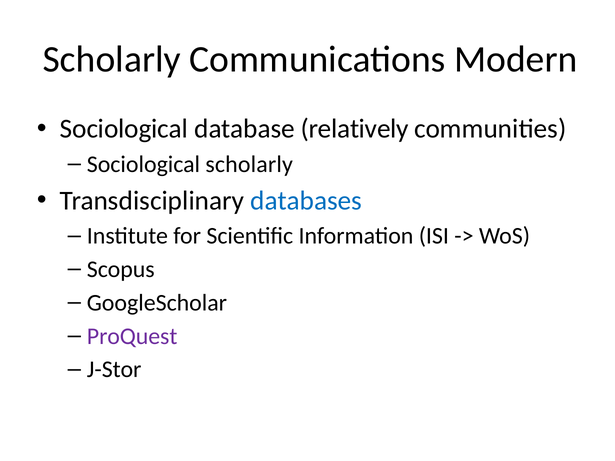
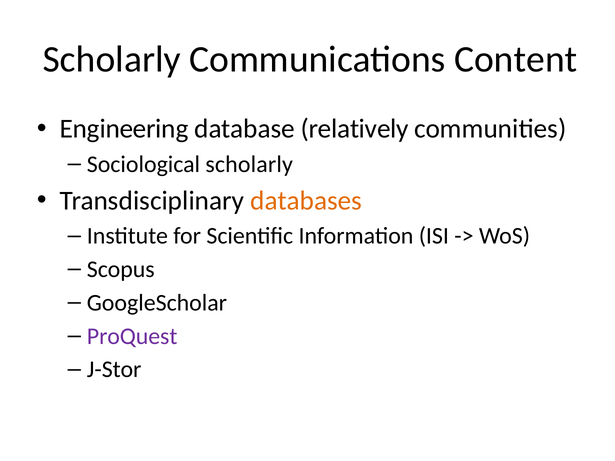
Modern: Modern -> Content (516, 60)
Sociological: Sociological -> Engineering (124, 129)
databases colour: blue -> orange (306, 201)
